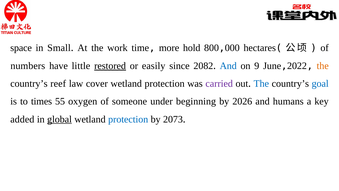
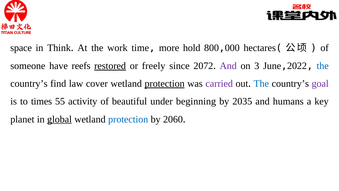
Small: Small -> Think (59, 48)
numbers: numbers -> someone (28, 66)
little: little -> reefs (81, 66)
easily: easily -> freely (154, 66)
2082: 2082 -> 2072 (203, 66)
And colour: blue -> purple (228, 66)
9: 9 -> 3 (257, 66)
the colour: orange -> blue (323, 66)
reef: reef -> find (58, 83)
protection underline: none -> present (165, 83)
goal colour: blue -> purple (320, 83)
oxygen: oxygen -> activity (83, 101)
someone: someone -> beautiful (130, 101)
2026: 2026 -> 2035 (242, 101)
added: added -> planet (22, 119)
2073: 2073 -> 2060 (173, 119)
